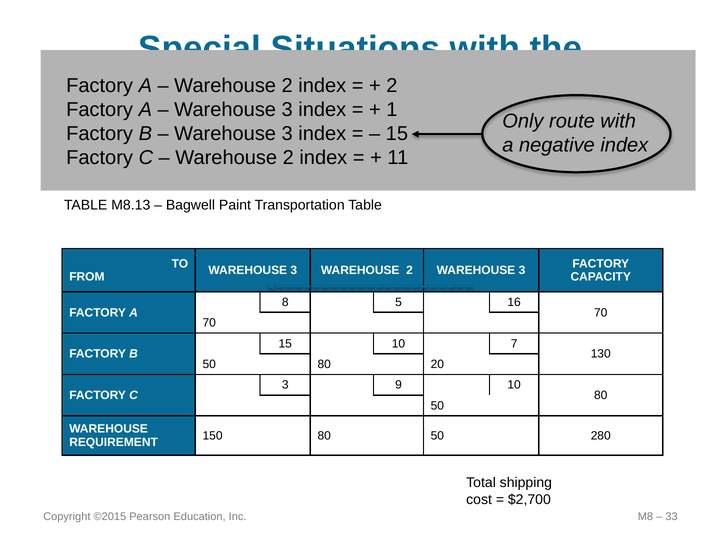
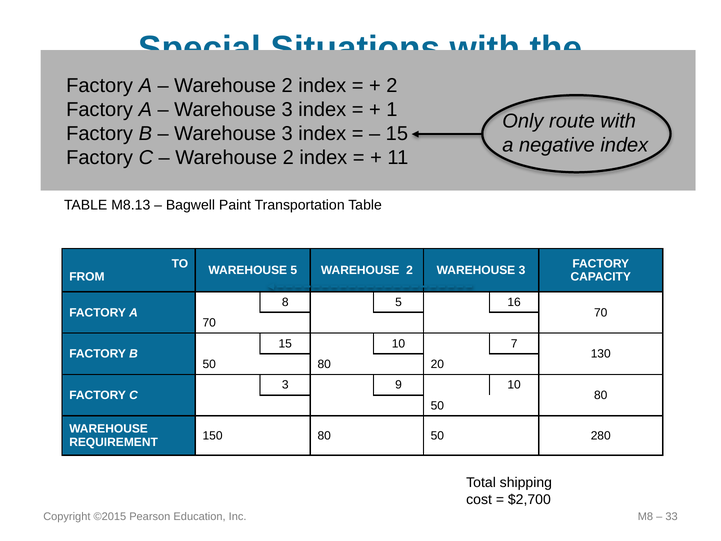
3: 3 -> 5 (294, 270)
